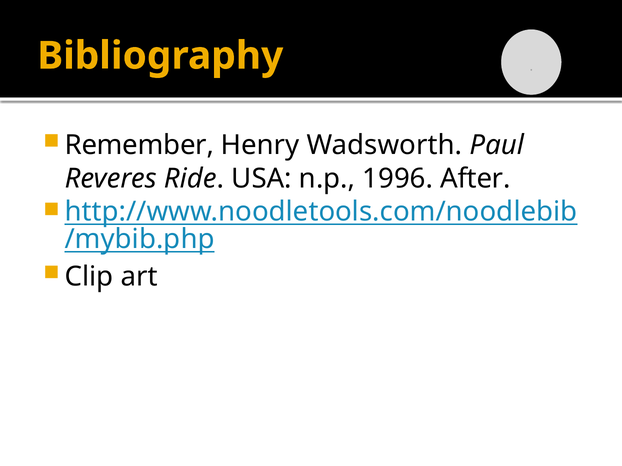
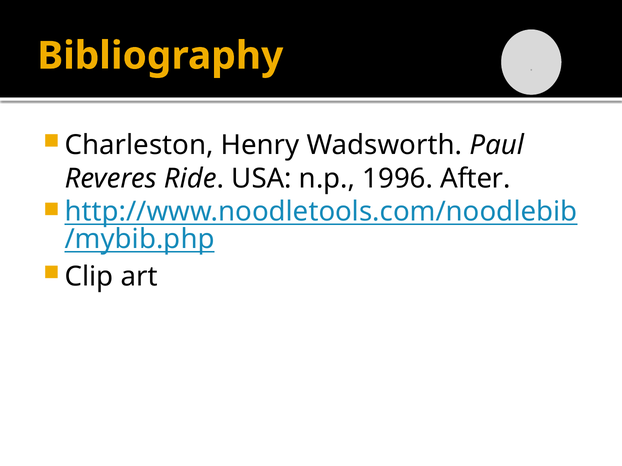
Remember: Remember -> Charleston (139, 145)
